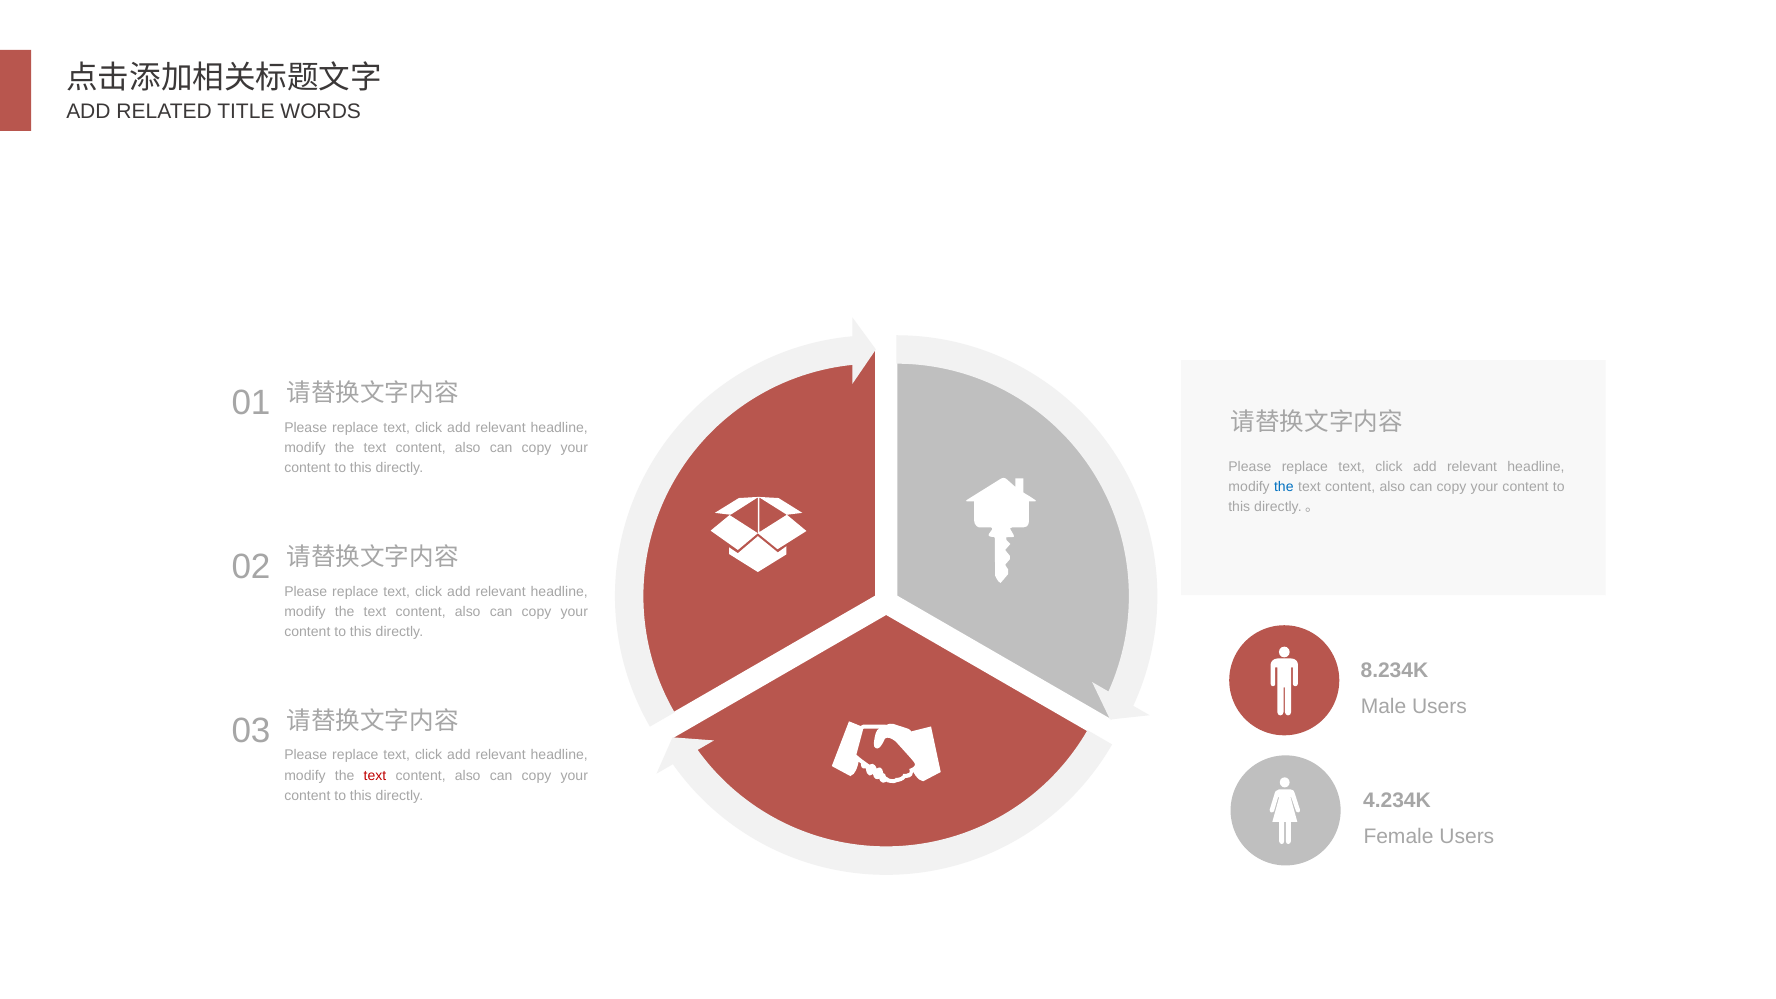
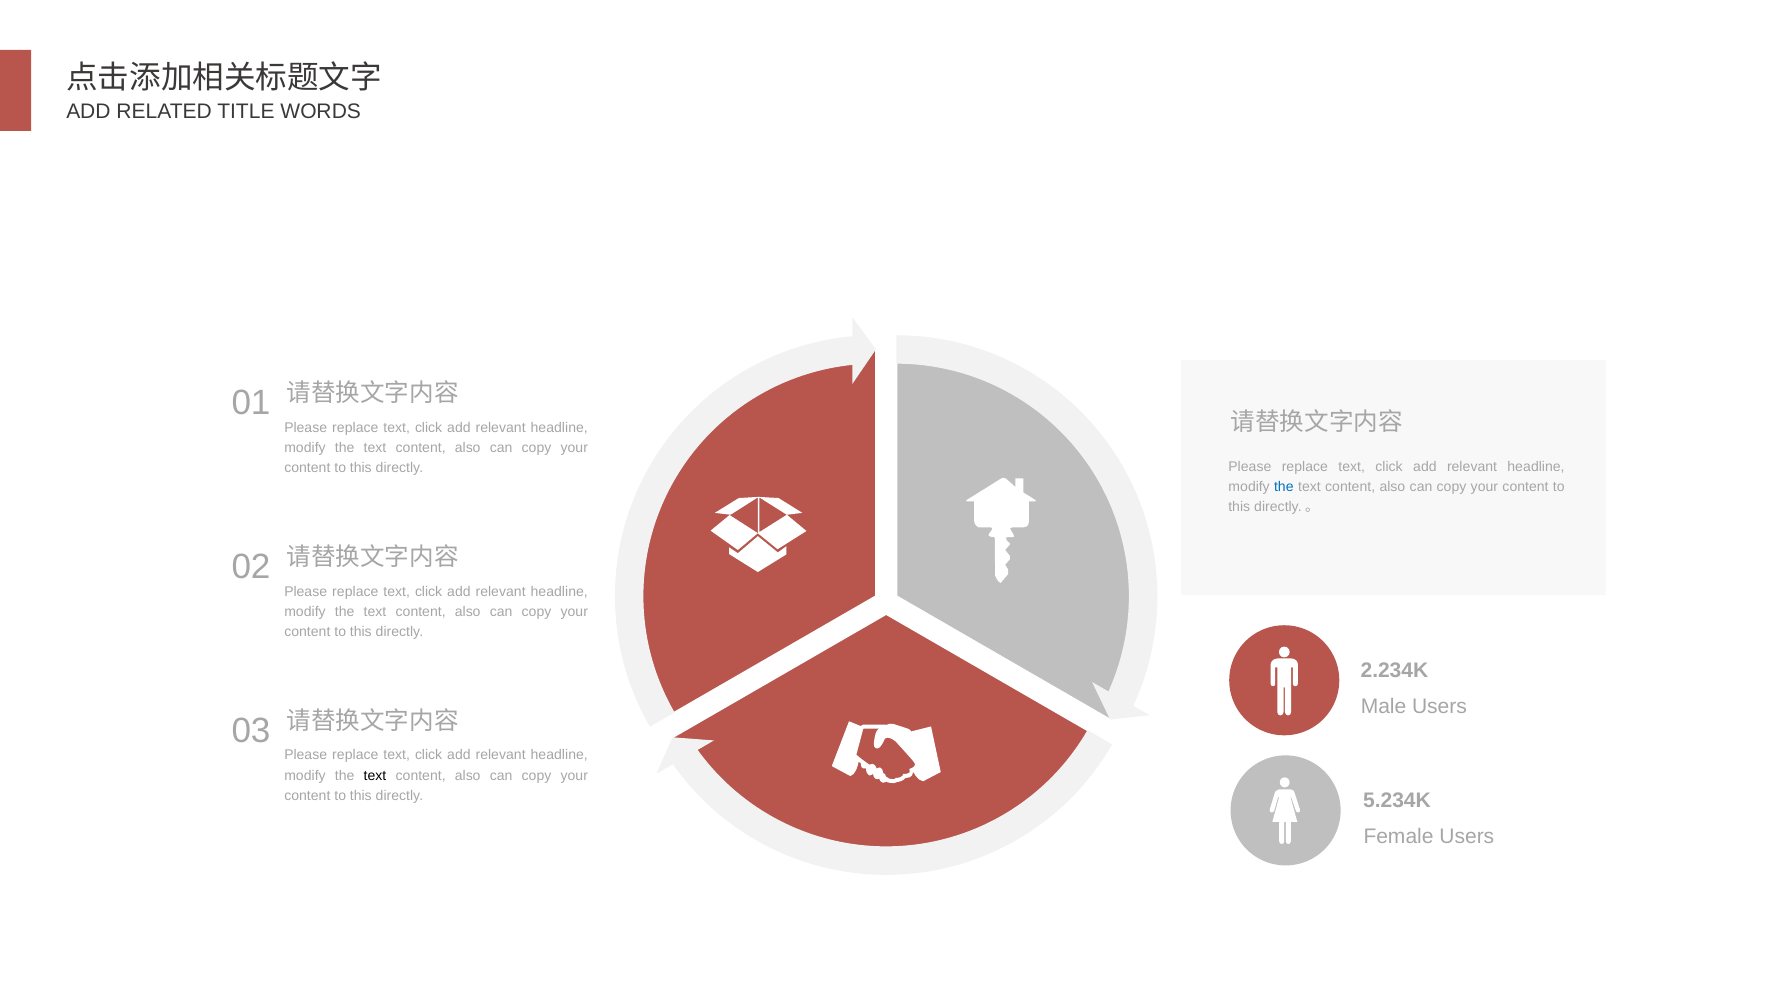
8.234K: 8.234K -> 2.234K (1394, 671)
text colour: red -> black (375, 775)
4.234K: 4.234K -> 5.234K (1397, 801)
